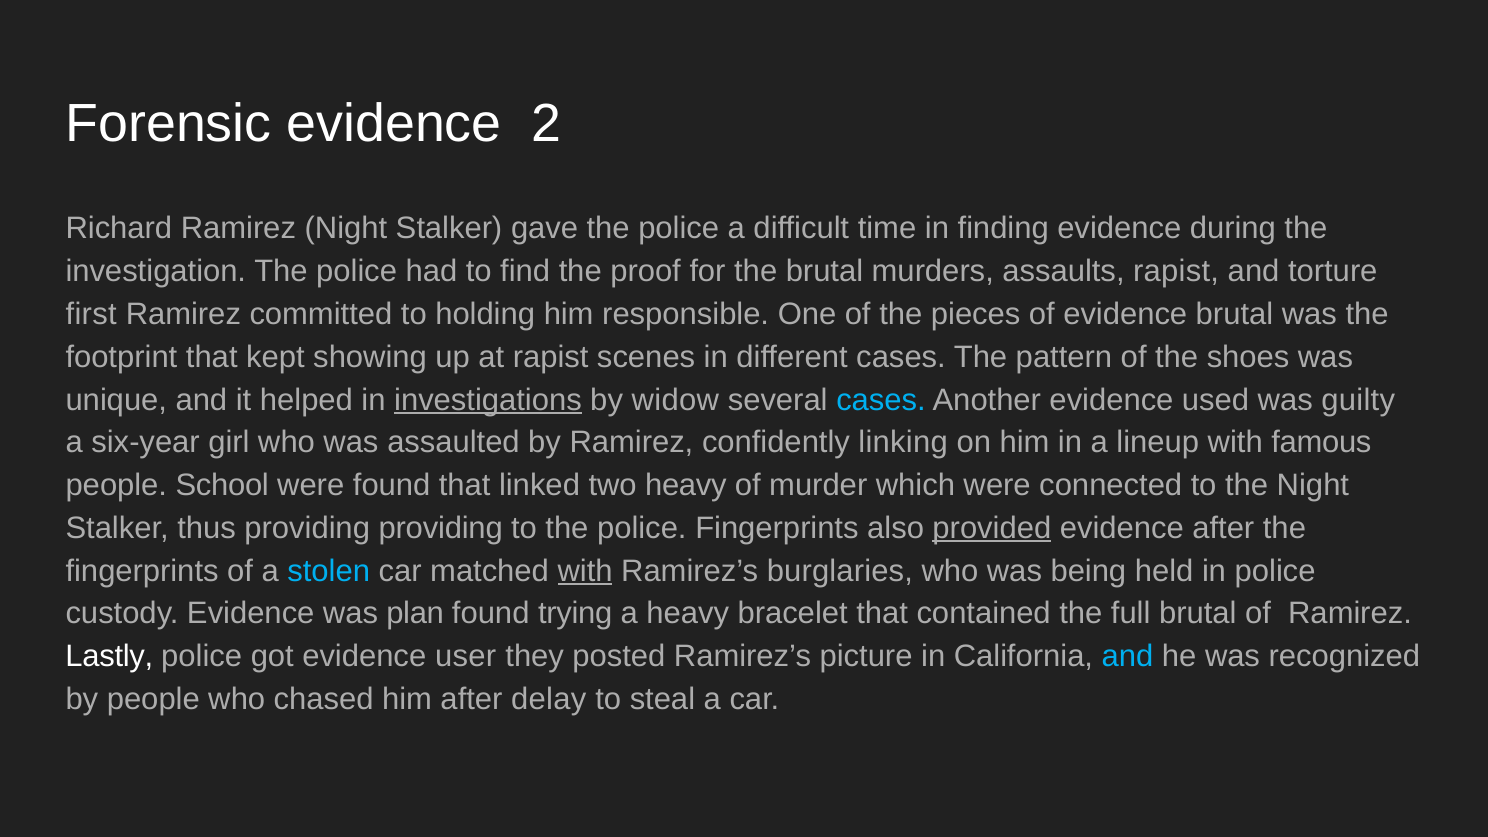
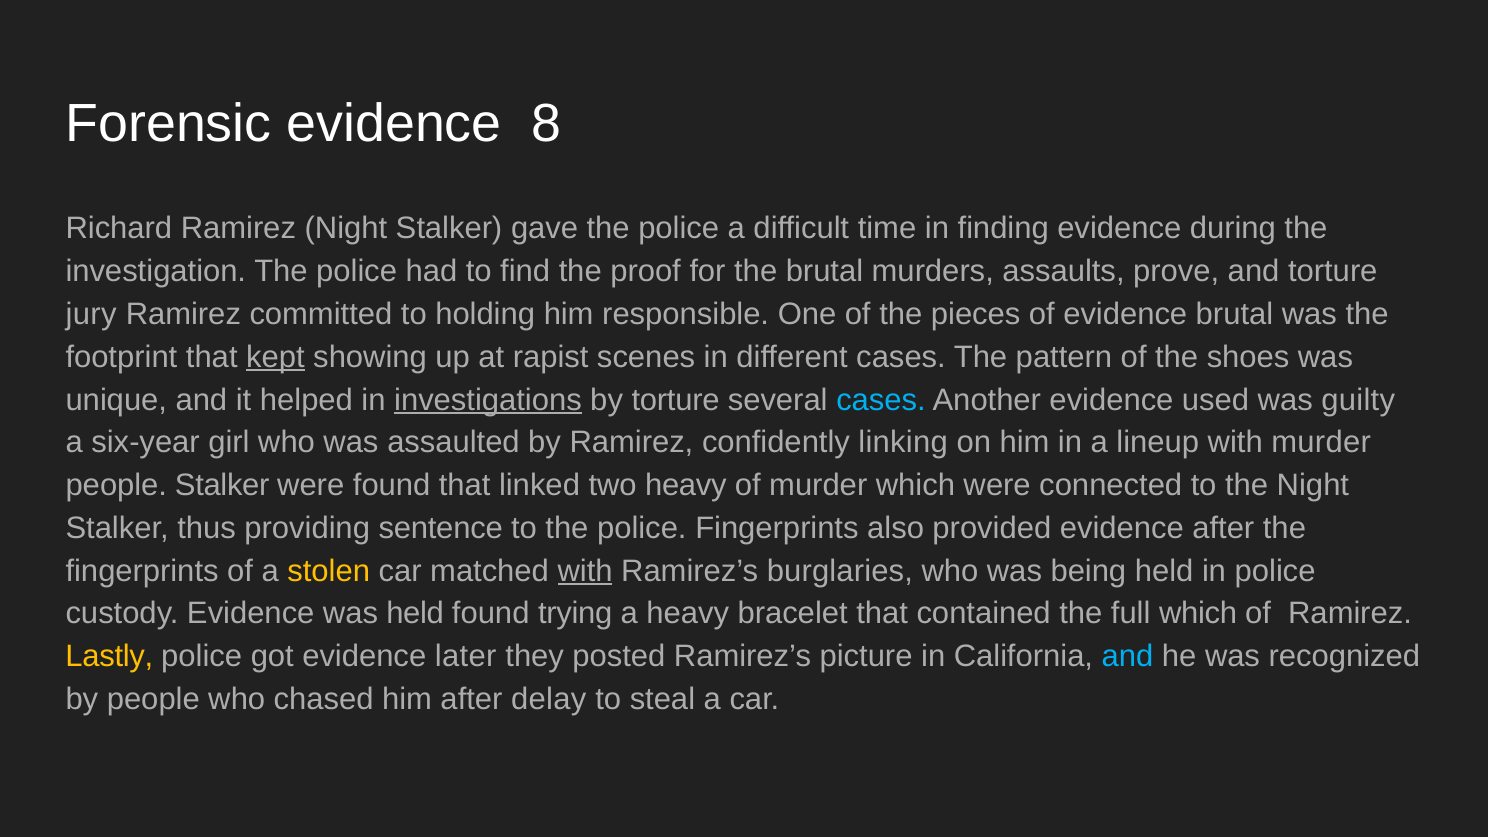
2: 2 -> 8 (546, 123)
assaults rapist: rapist -> prove (1176, 271)
first: first -> jury (91, 314)
kept underline: none -> present (275, 357)
by widow: widow -> torture (676, 400)
with famous: famous -> murder (1321, 443)
people School: School -> Stalker (222, 485)
providing providing: providing -> sentence (441, 528)
provided underline: present -> none (992, 528)
stolen colour: light blue -> yellow (329, 571)
was plan: plan -> held (415, 614)
full brutal: brutal -> which (1198, 614)
Lastly colour: white -> yellow (109, 656)
user: user -> later (466, 656)
